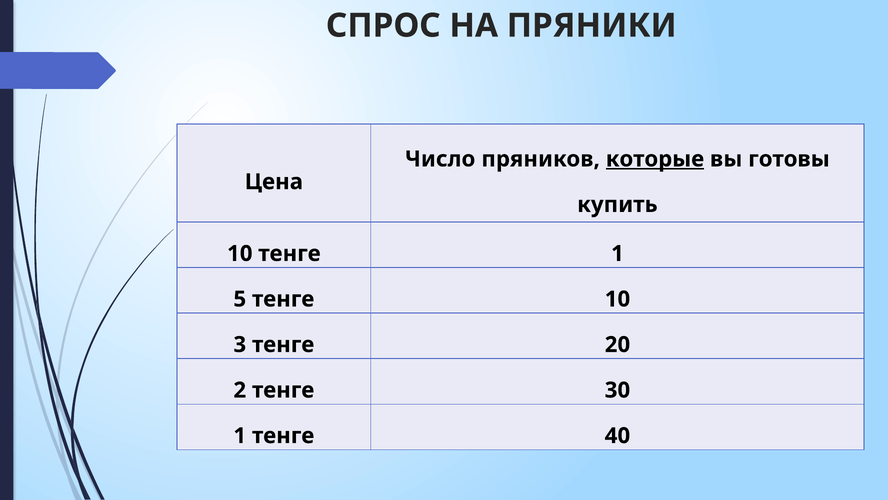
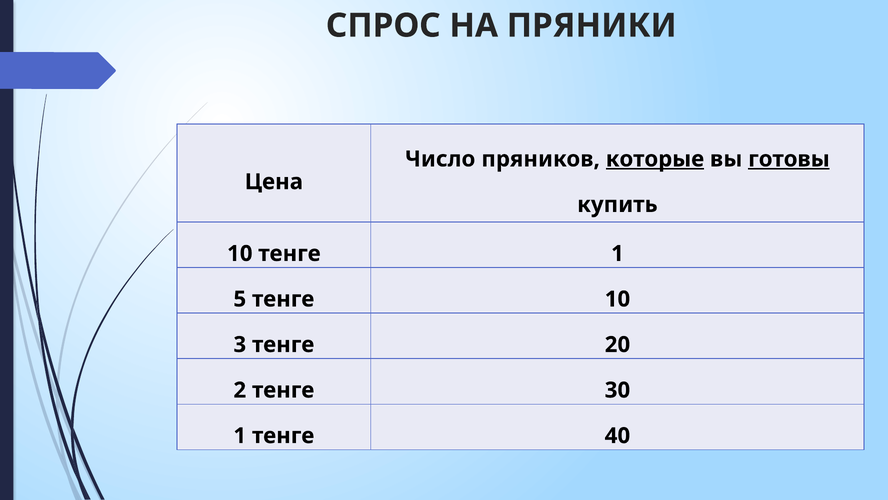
готовы underline: none -> present (789, 159)
